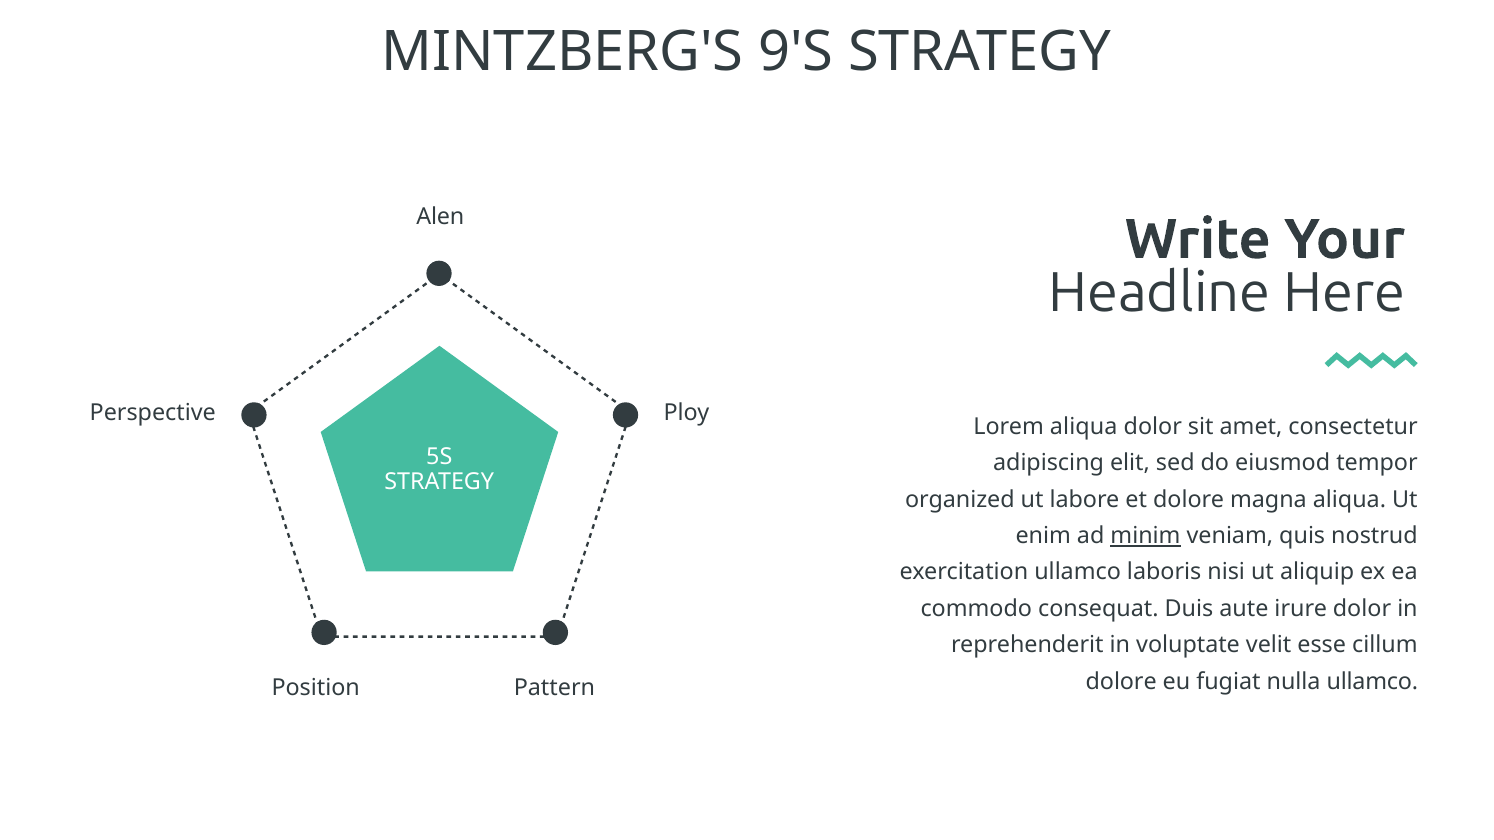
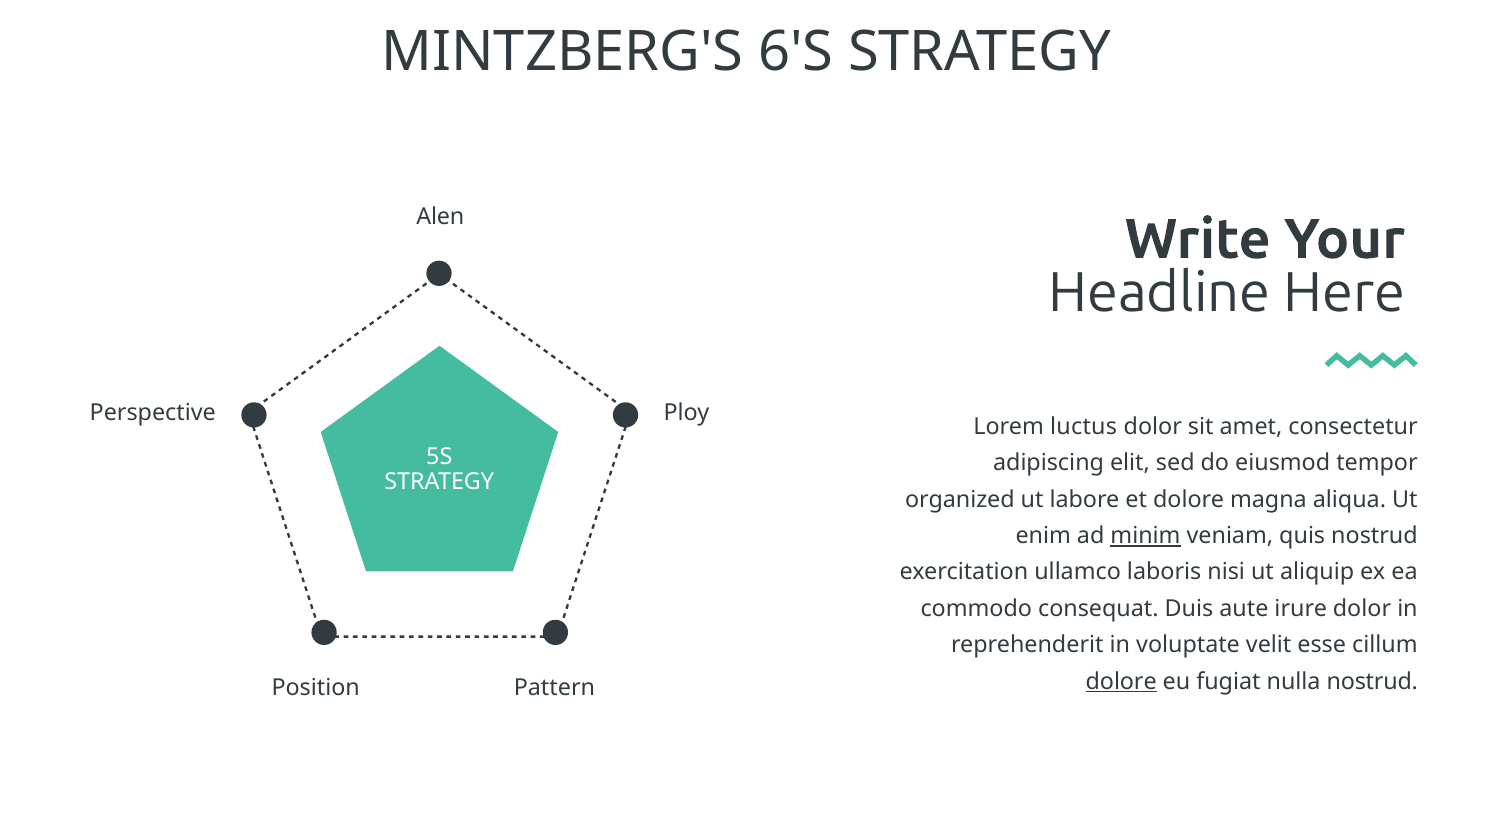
9'S: 9'S -> 6'S (796, 52)
Lorem aliqua: aliqua -> luctus (1084, 427)
dolore underline: none -> present (1121, 682)
nulla ullamco: ullamco -> nostrud (1372, 682)
